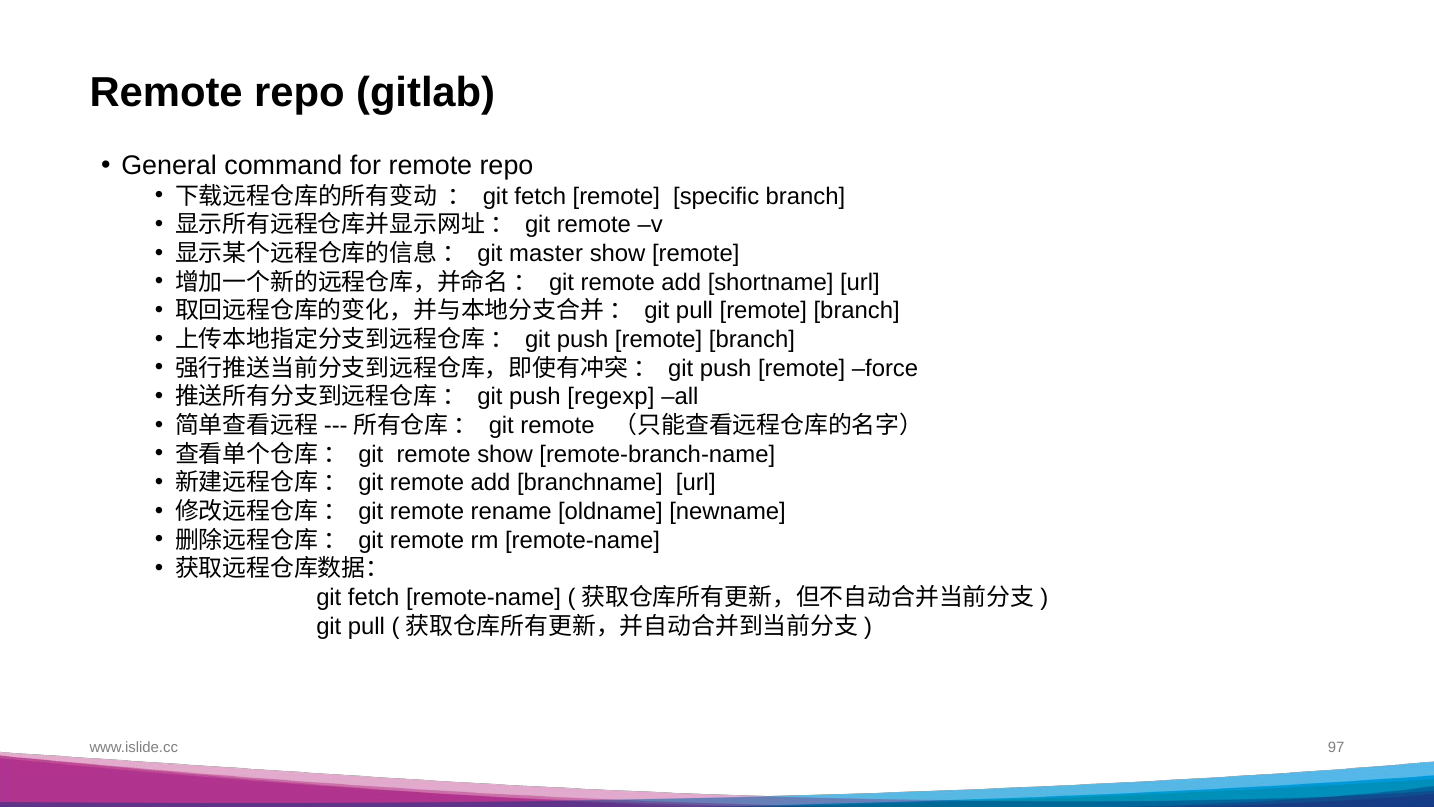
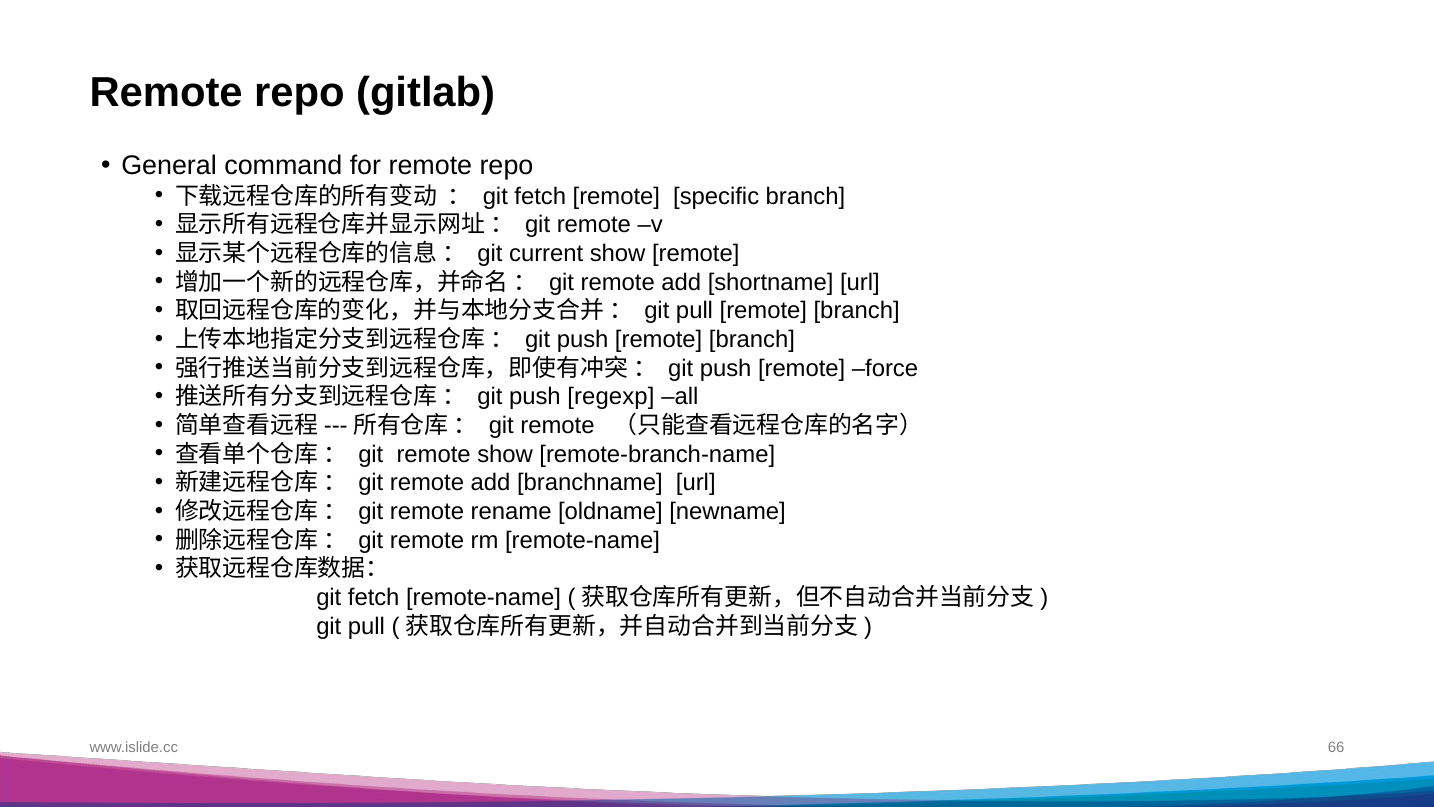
master: master -> current (546, 253)
97: 97 -> 66 (1336, 747)
